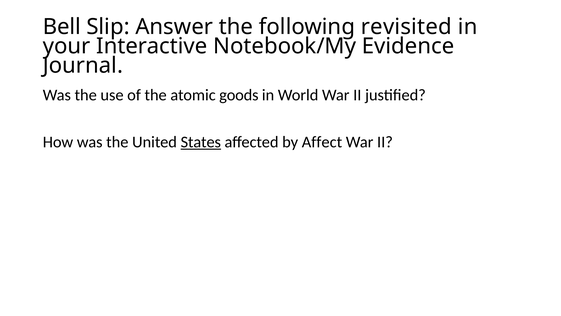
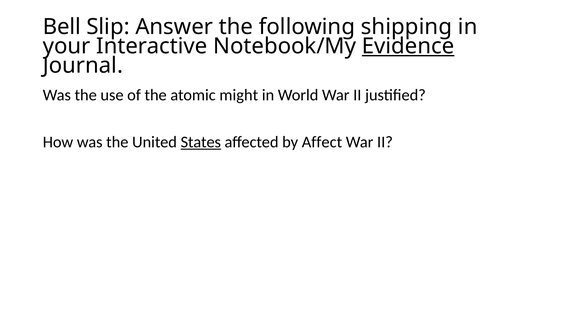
revisited: revisited -> shipping (406, 27)
Evidence underline: none -> present (408, 46)
goods: goods -> might (239, 95)
